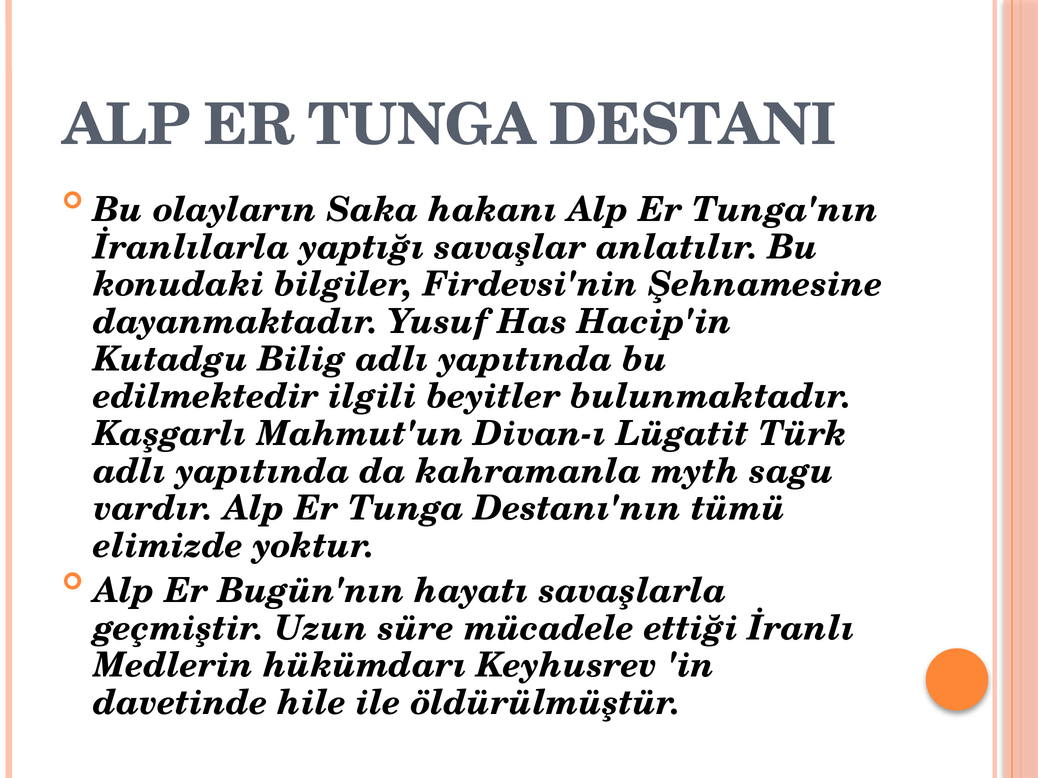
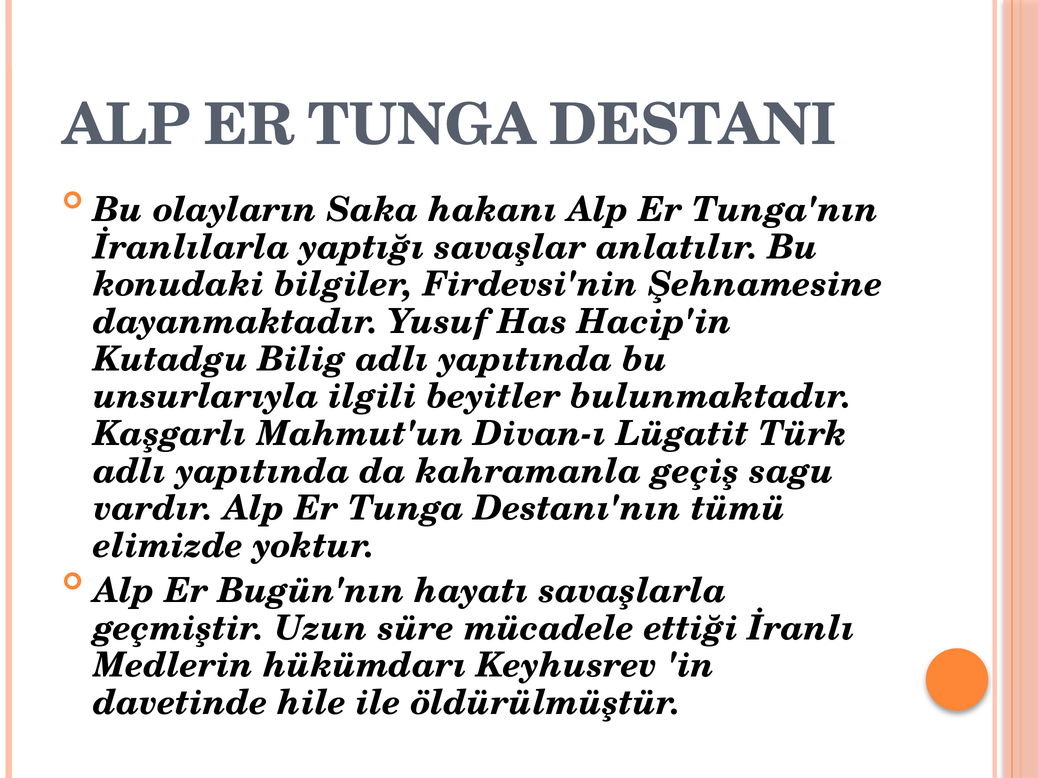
edilmektedir: edilmektedir -> unsurlarıyla (206, 397)
myth: myth -> geçiş (695, 471)
